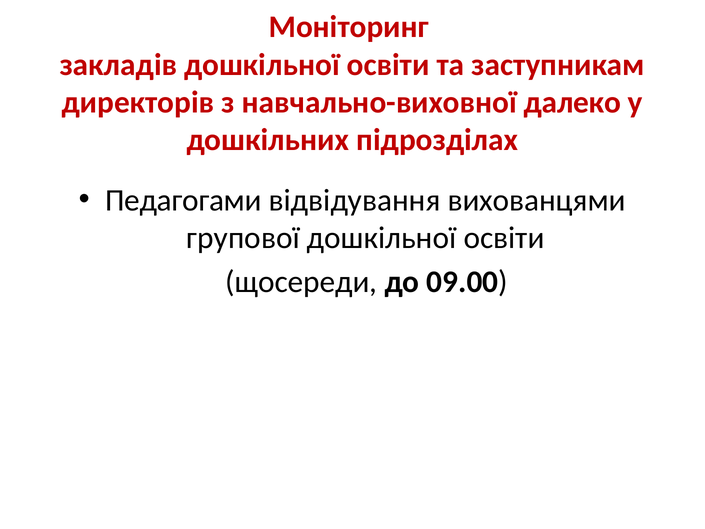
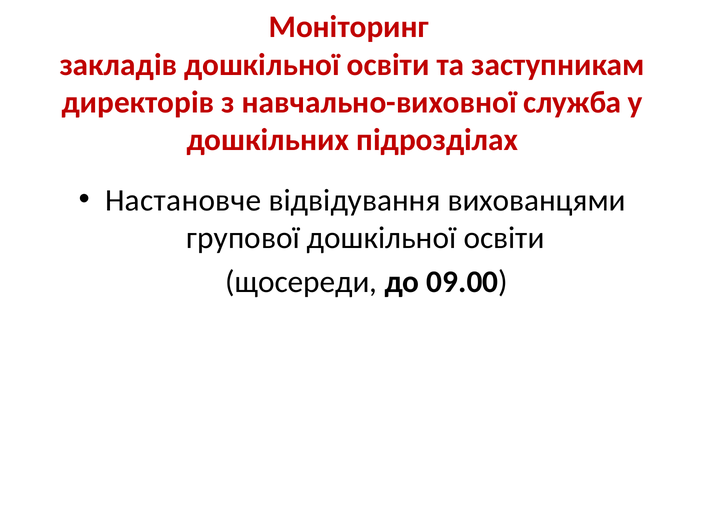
далеко: далеко -> служба (572, 102)
Педагогами: Педагогами -> Настановче (183, 200)
